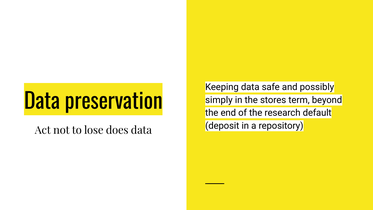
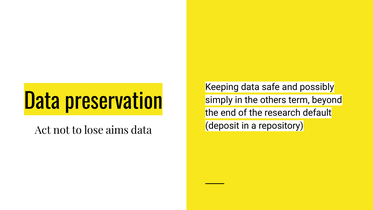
stores: stores -> others (273, 100)
does: does -> aims (117, 130)
